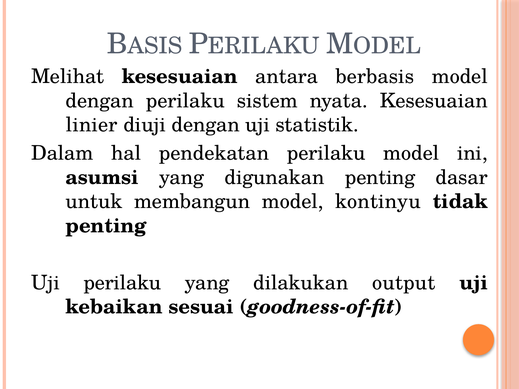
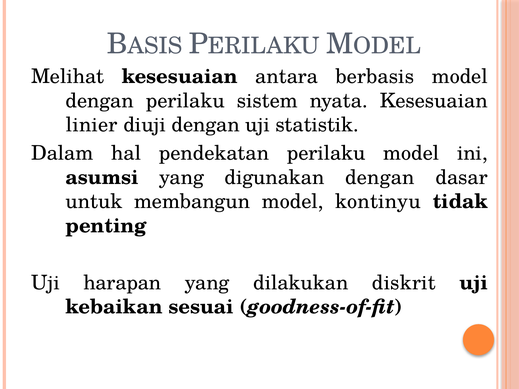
digunakan penting: penting -> dengan (380, 178)
Uji perilaku: perilaku -> harapan (122, 283)
output: output -> diskrit (404, 283)
